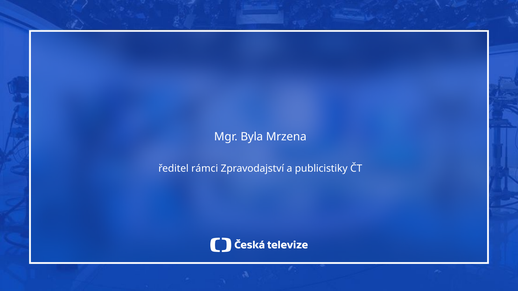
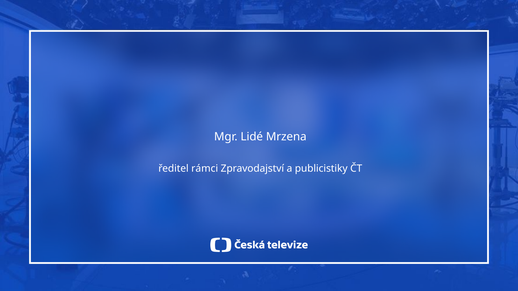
Byla: Byla -> Lidé (252, 137)
